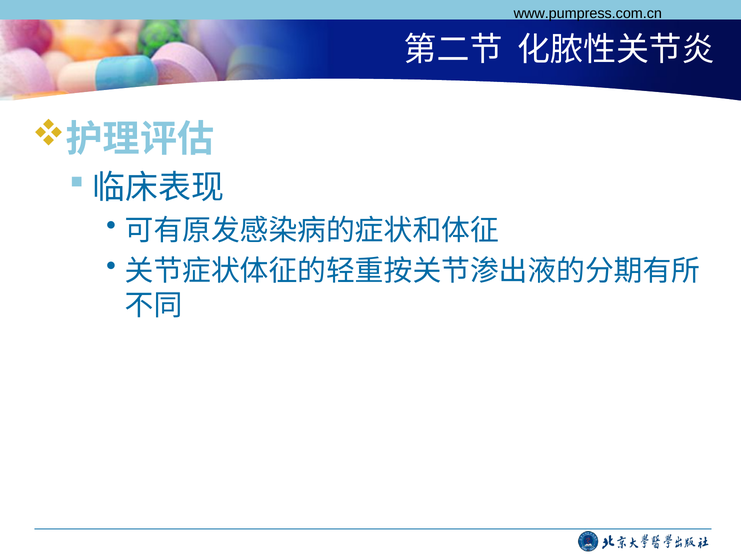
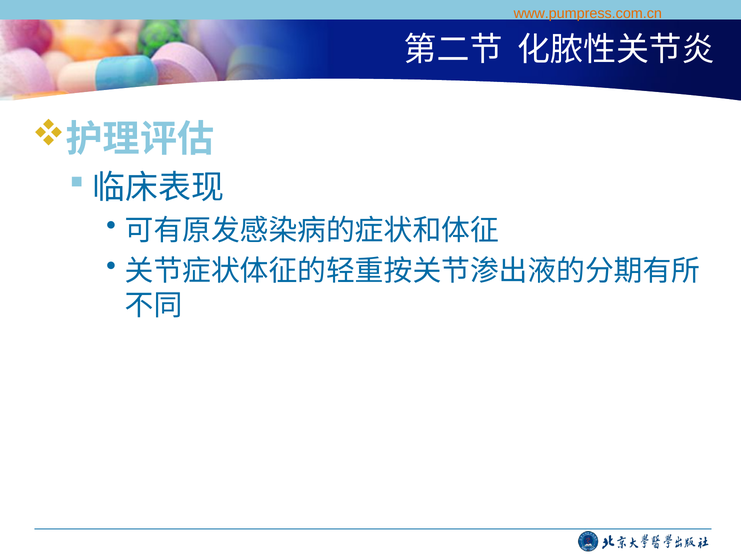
www.pumpress.com.cn colour: black -> orange (588, 13)
